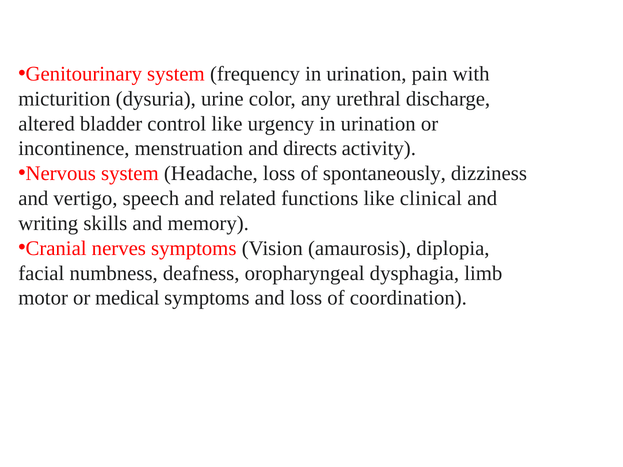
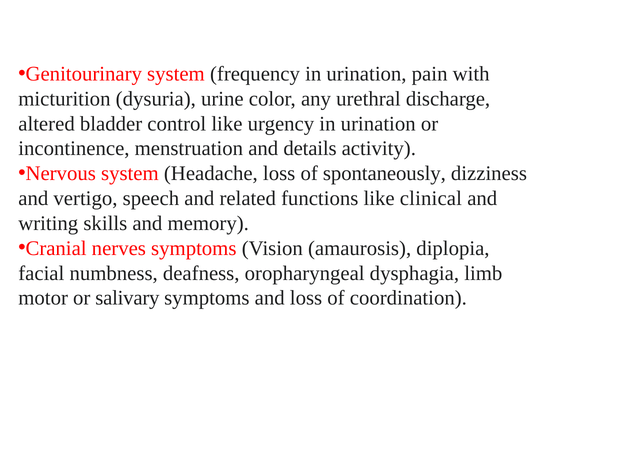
directs: directs -> details (310, 149)
medical: medical -> salivary (127, 298)
